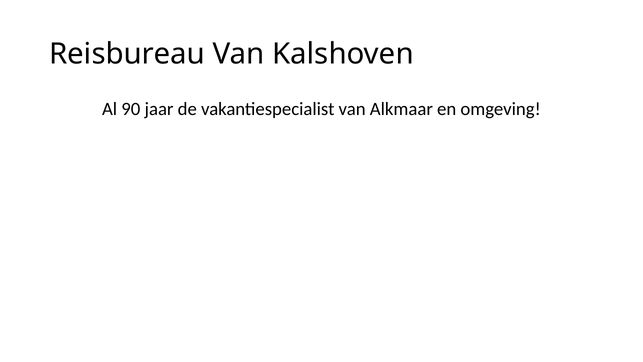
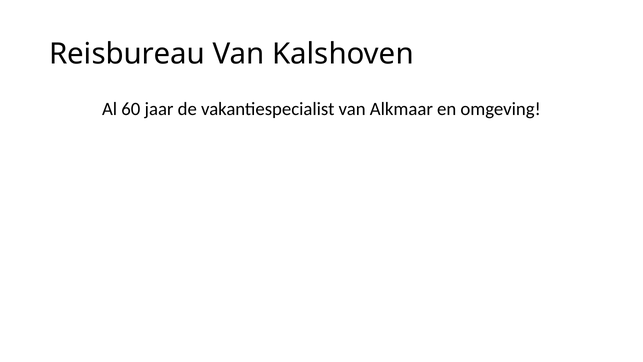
90: 90 -> 60 (131, 109)
